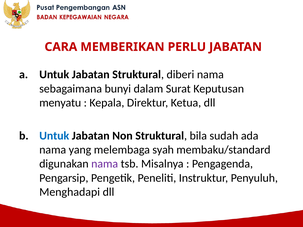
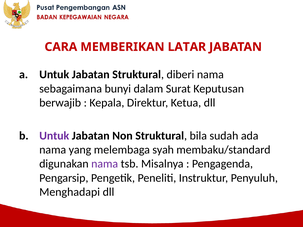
PERLU: PERLU -> LATAR (187, 47)
menyatu: menyatu -> berwajib (60, 103)
Untuk colour: blue -> purple (54, 136)
